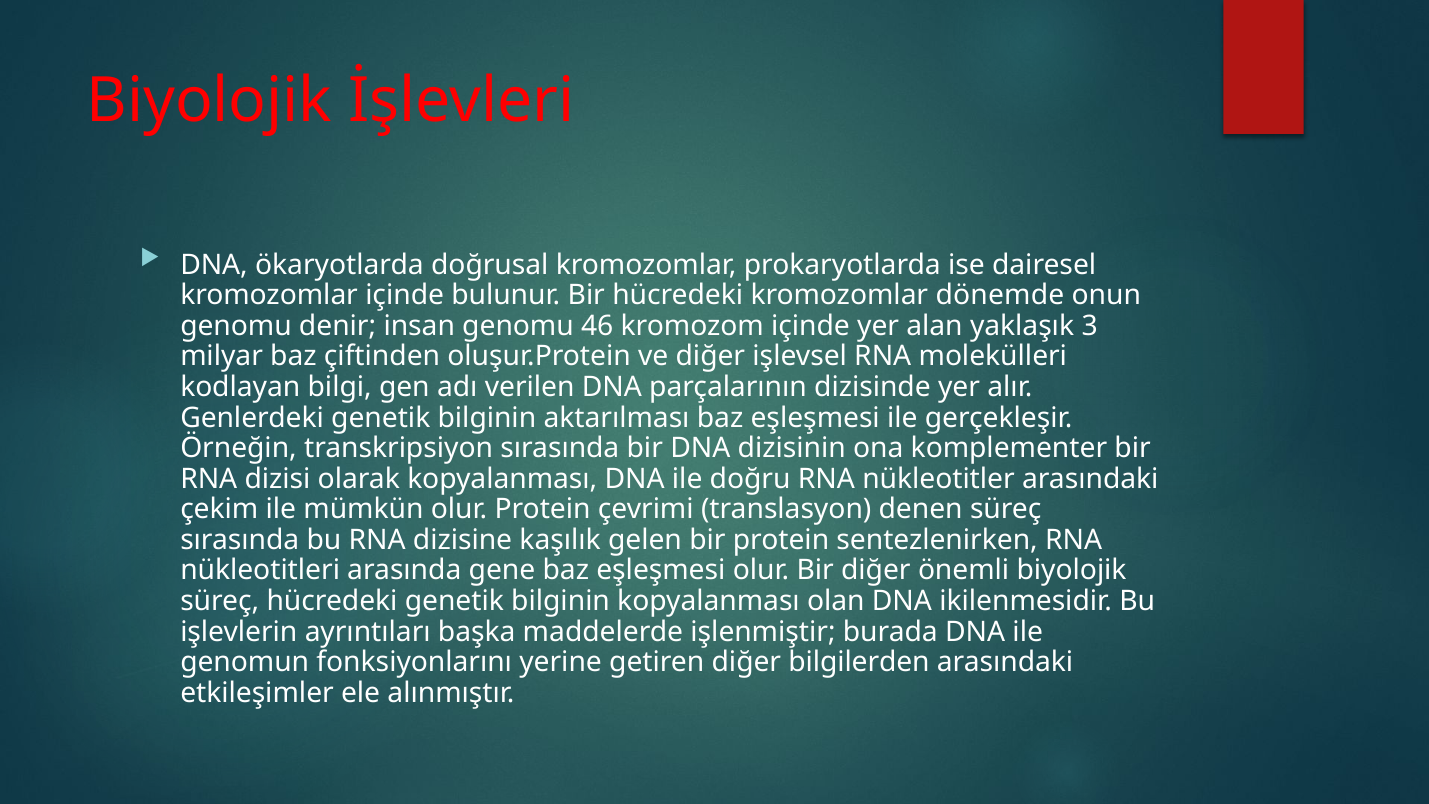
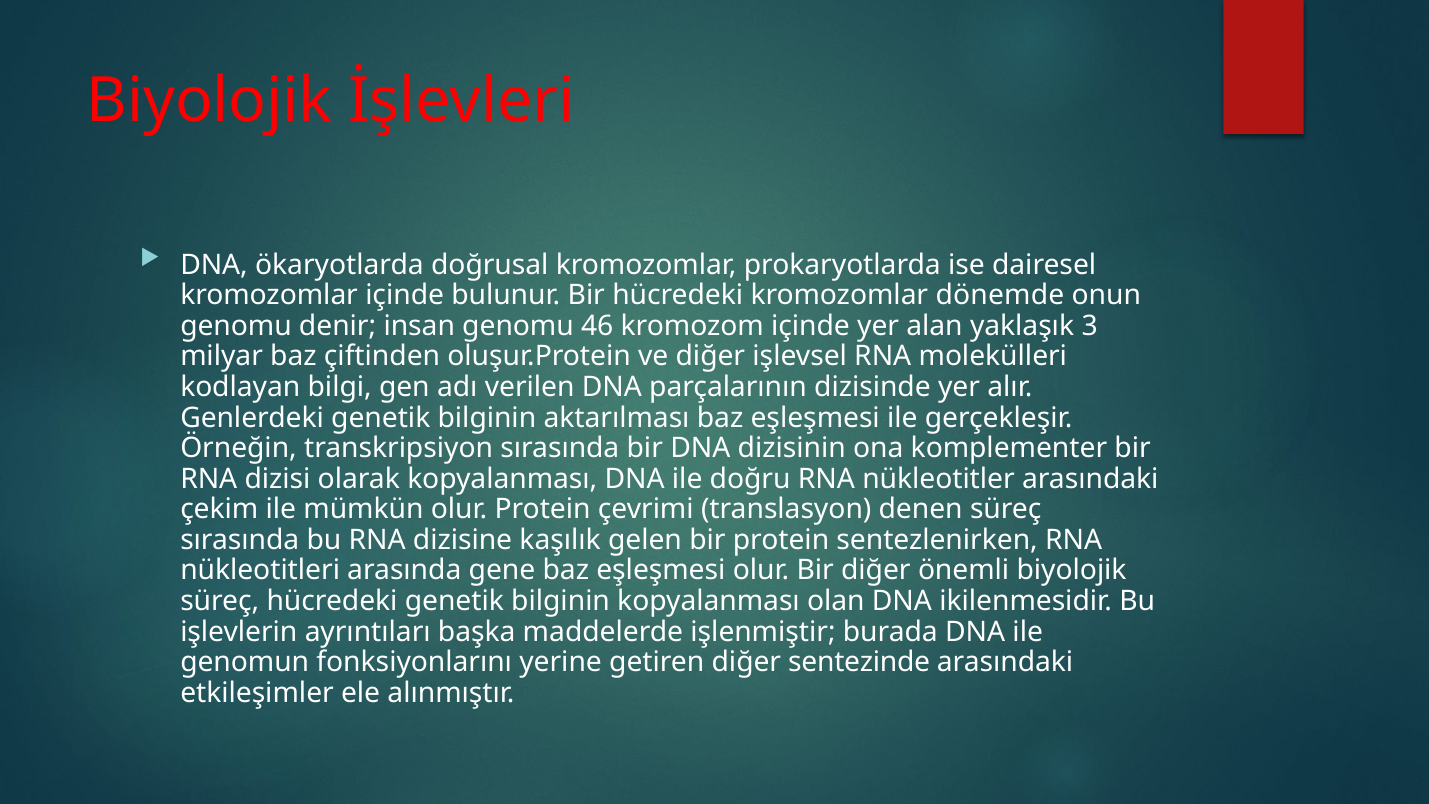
bilgilerden: bilgilerden -> sentezinde (859, 662)
